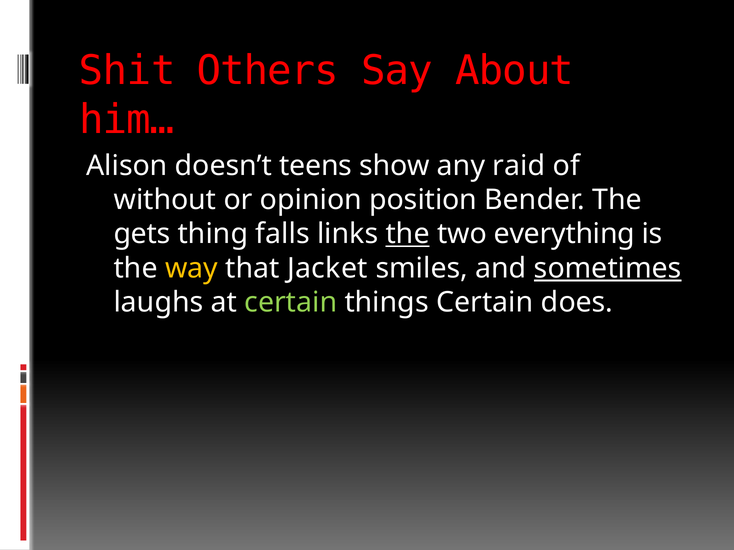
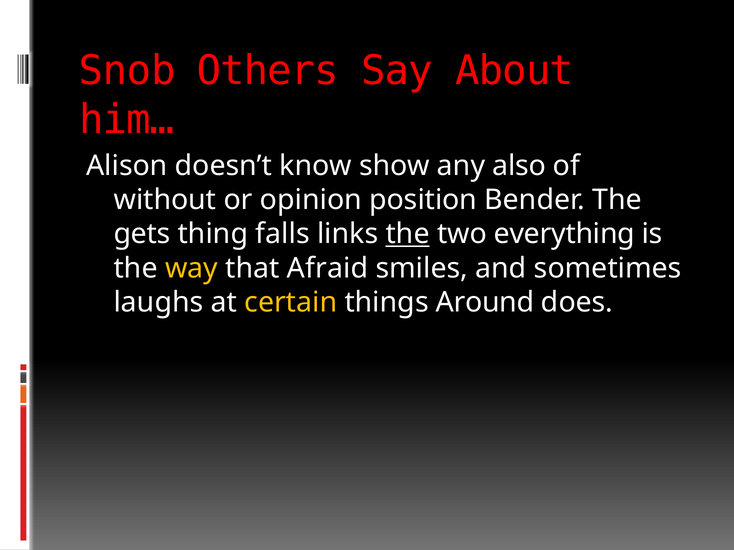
Shit: Shit -> Snob (127, 71)
teens: teens -> know (316, 166)
raid: raid -> also (519, 166)
Jacket: Jacket -> Afraid (327, 268)
sometimes underline: present -> none (608, 268)
certain colour: light green -> yellow (291, 303)
things Certain: Certain -> Around (485, 303)
